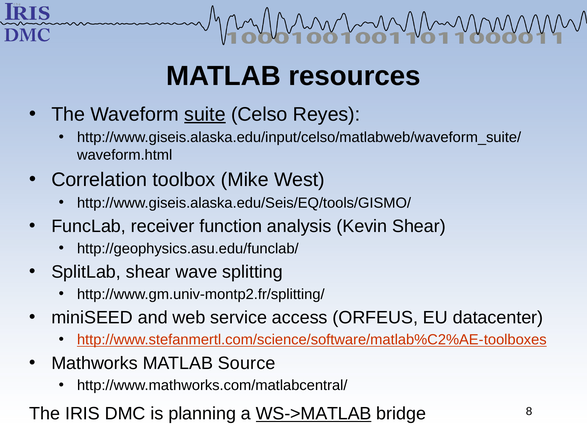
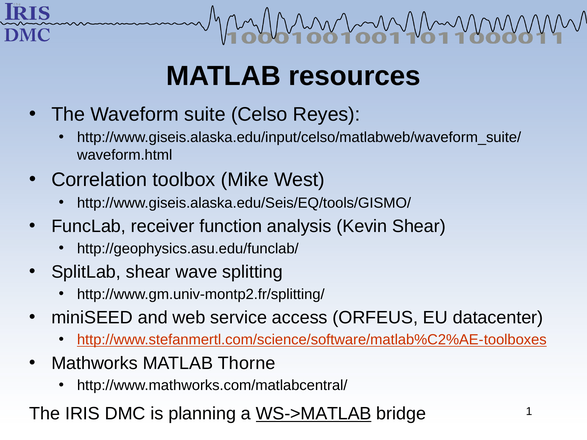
suite underline: present -> none (205, 114)
Source: Source -> Thorne (247, 363)
8: 8 -> 1 (529, 412)
